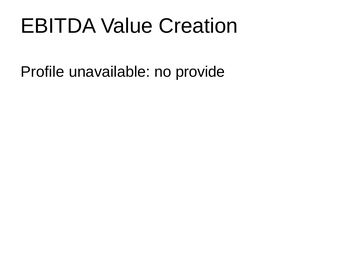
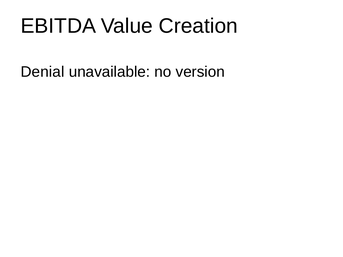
Profile: Profile -> Denial (42, 72)
provide: provide -> version (200, 72)
